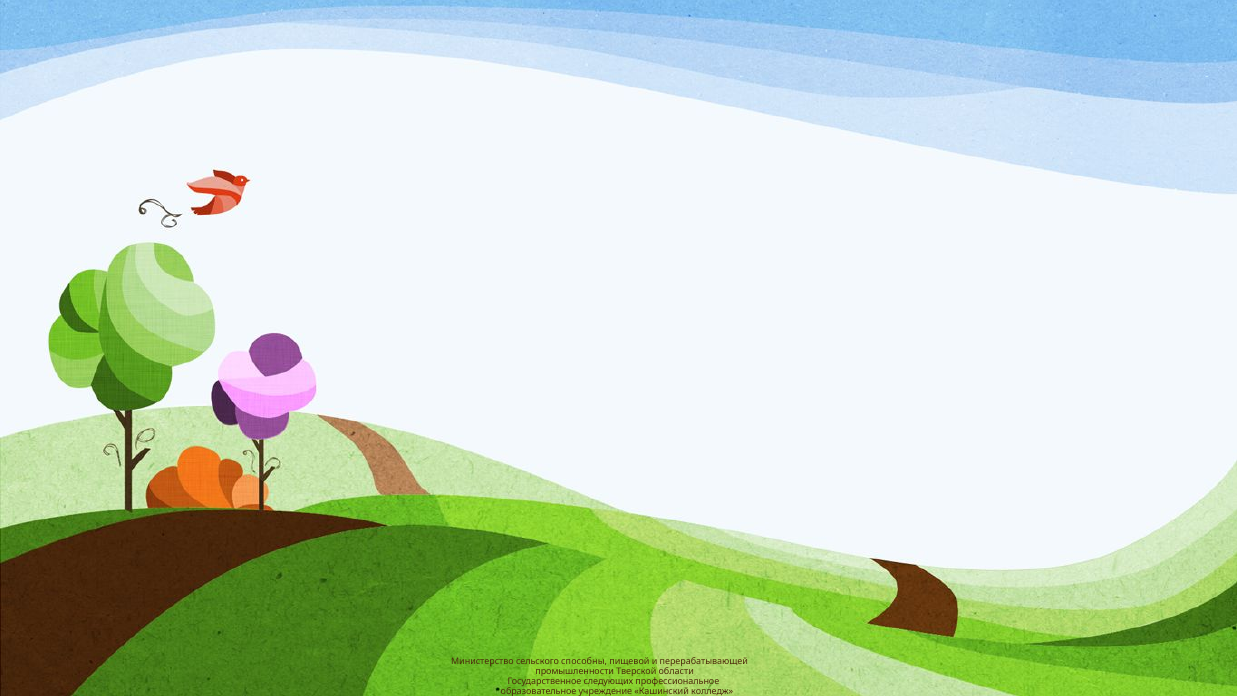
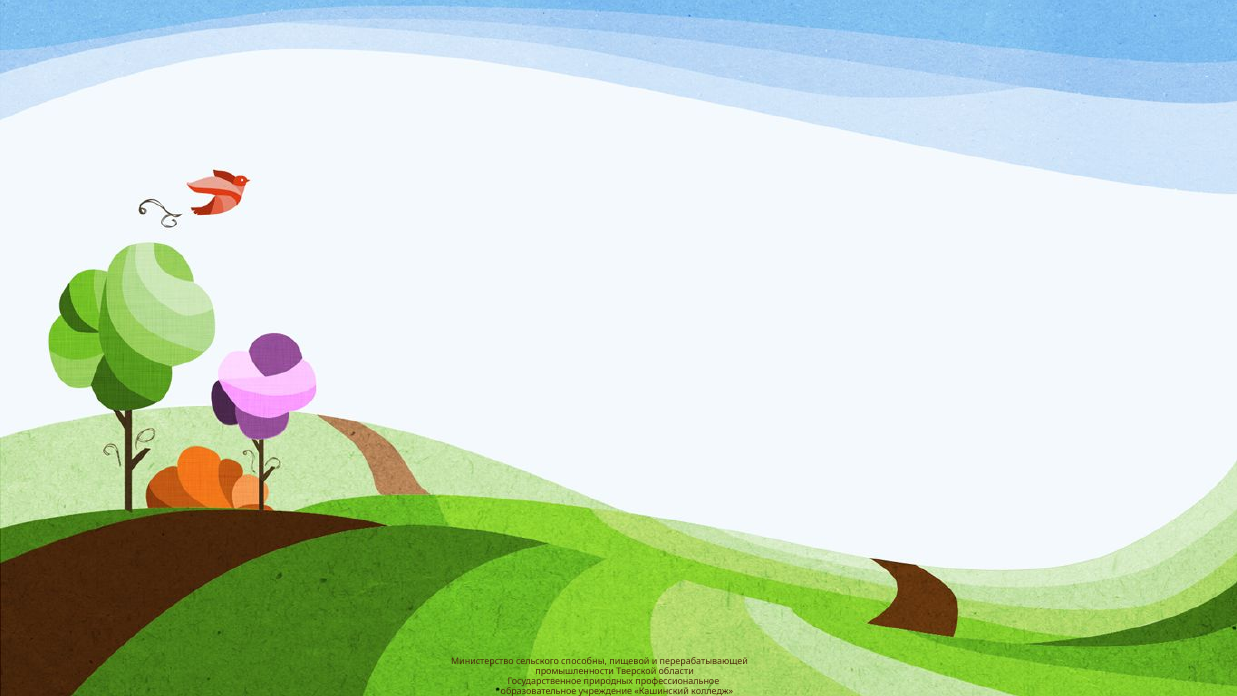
следующих: следующих -> природных (608, 681)
